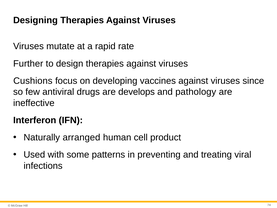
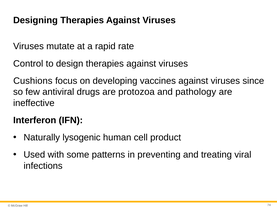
Further: Further -> Control (28, 63)
develops: develops -> protozoa (136, 92)
arranged: arranged -> lysogenic (82, 137)
